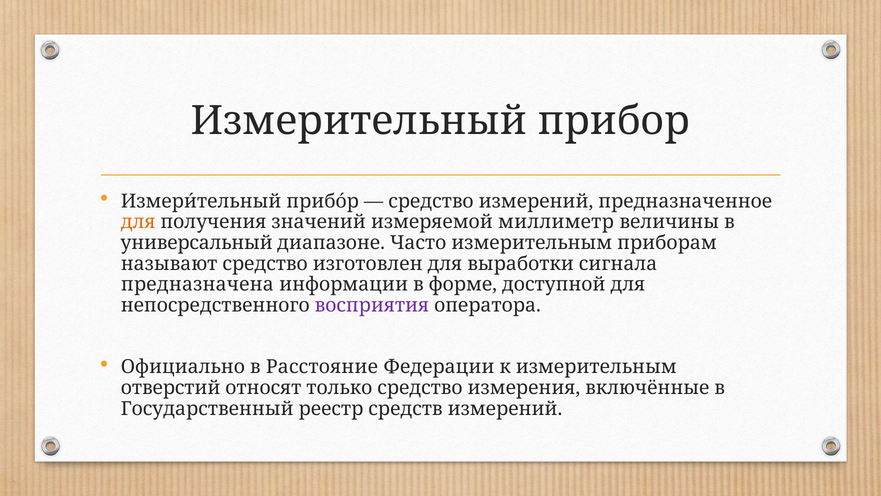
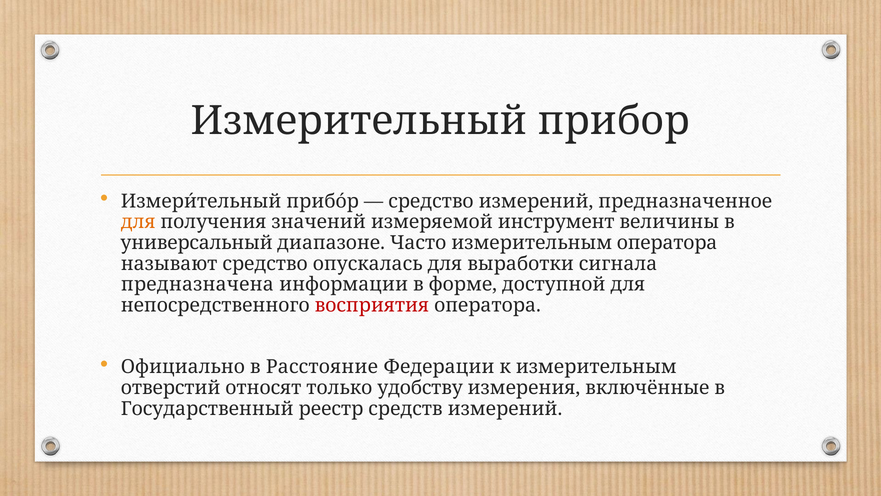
миллиметр: миллиметр -> инструмент (556, 222)
измерительным приборам: приборам -> оператора (667, 243)
изготовлен: изготовлен -> опускалась (368, 263)
восприятия colour: purple -> red (372, 305)
только средство: средство -> удобству (420, 388)
